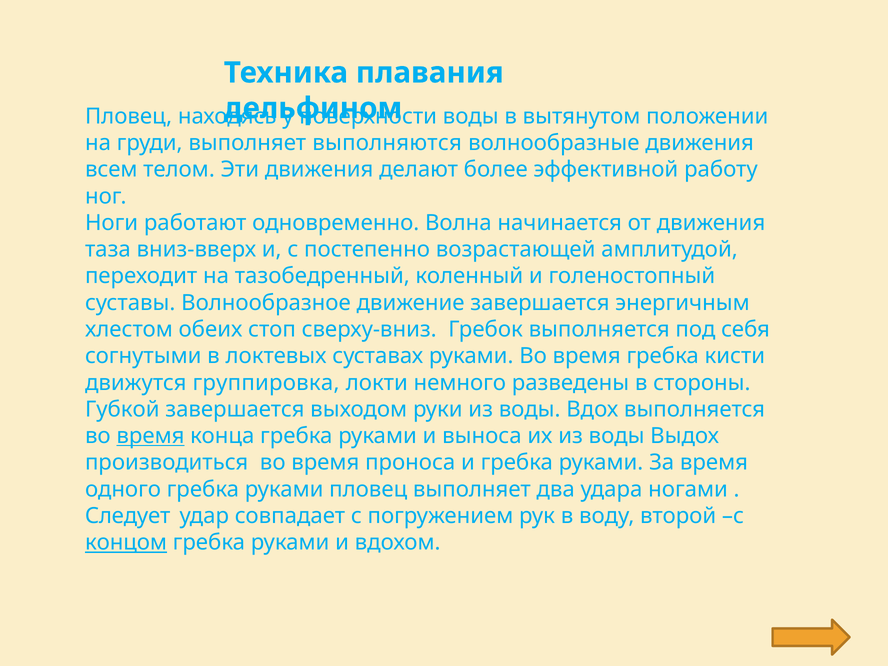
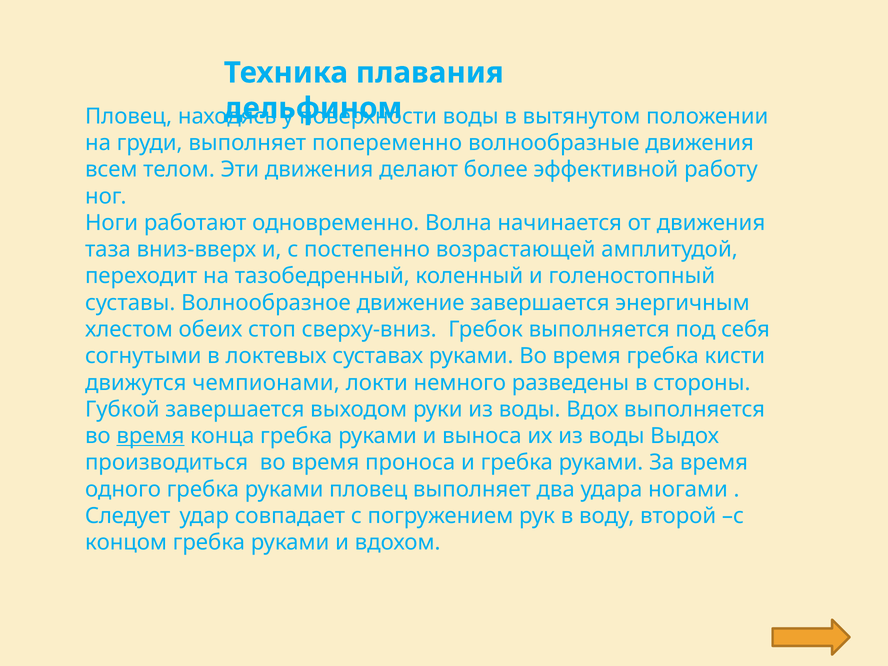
выполняются: выполняются -> попеременно (387, 143)
группировка: группировка -> чемпионами (266, 383)
концом underline: present -> none (126, 543)
